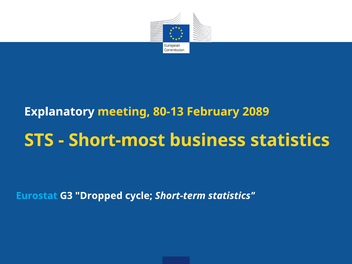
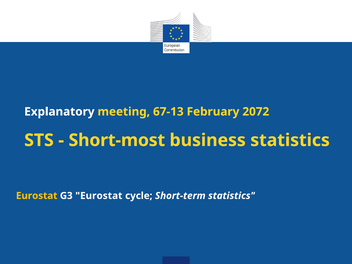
80-13: 80-13 -> 67-13 (168, 112)
2089: 2089 -> 2072 (256, 112)
Eurostat colour: light blue -> yellow (37, 196)
G3 Dropped: Dropped -> Eurostat (99, 196)
